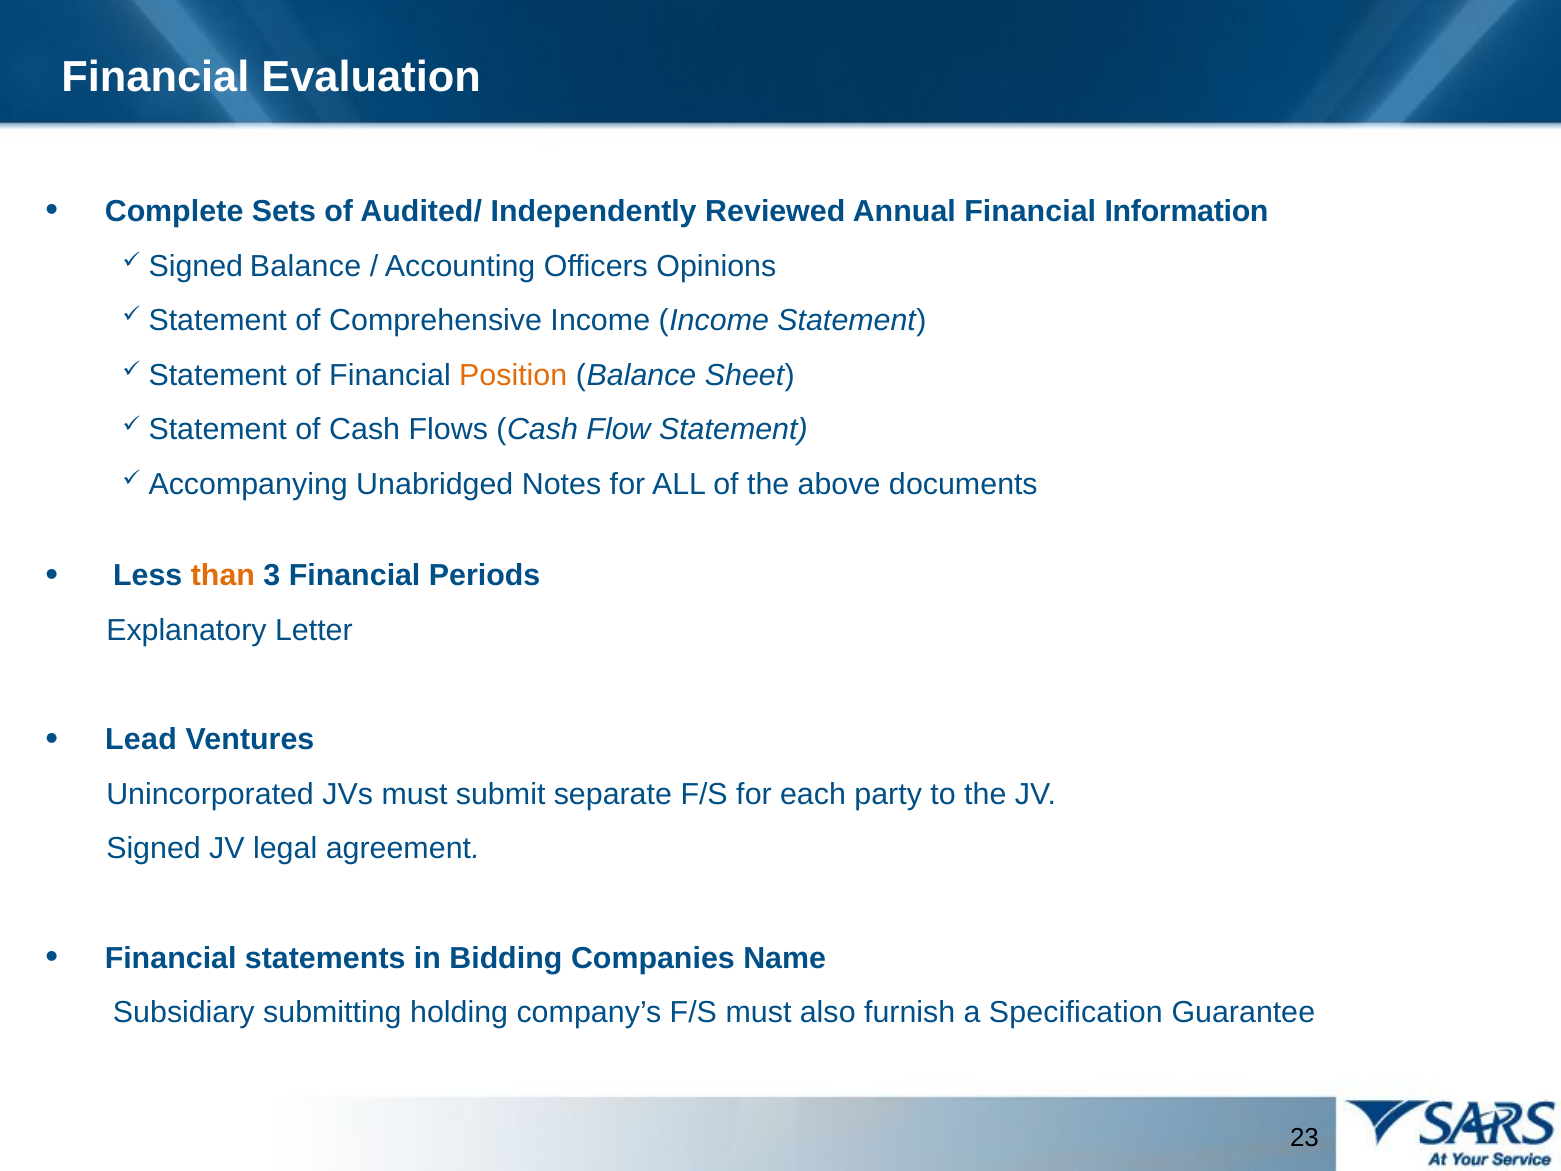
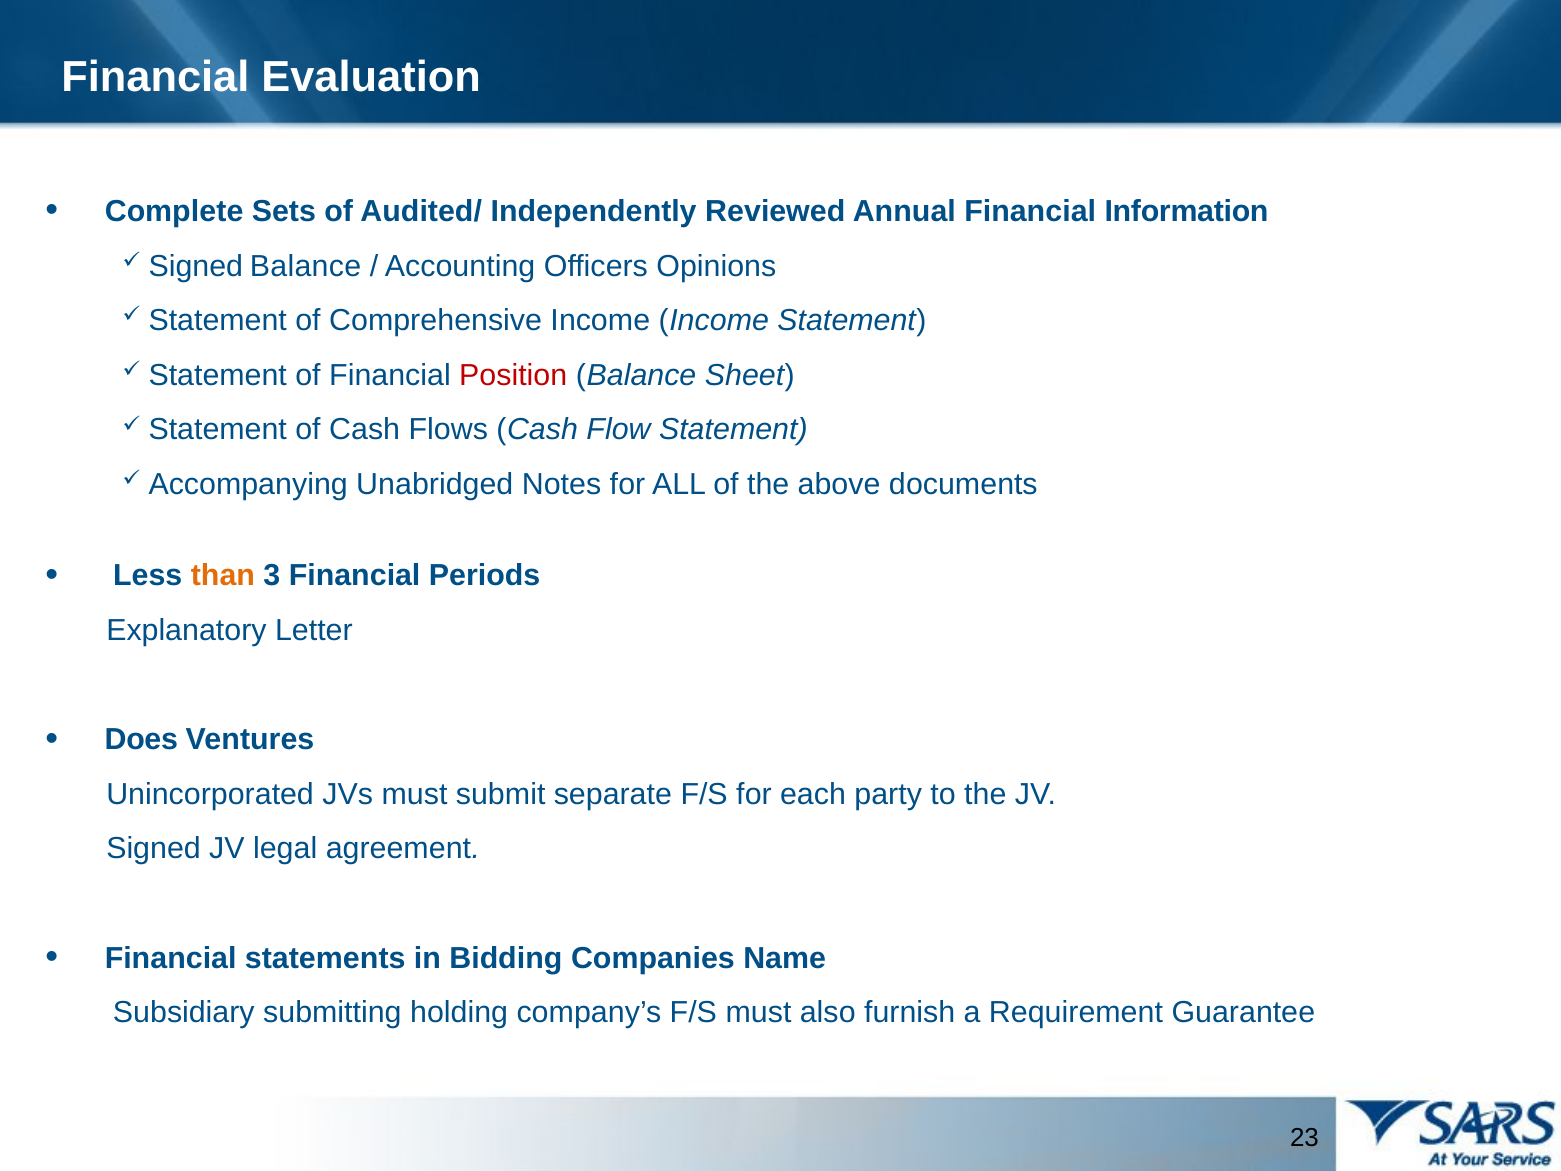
Position colour: orange -> red (513, 375)
Lead: Lead -> Does (141, 739)
Specification: Specification -> Requirement (1076, 1013)
